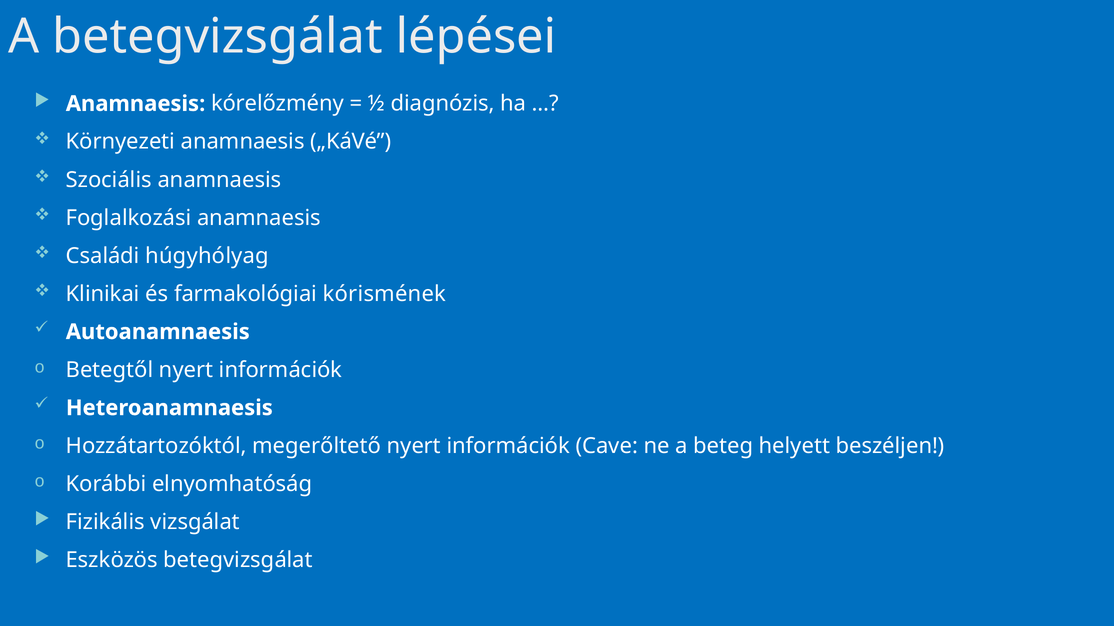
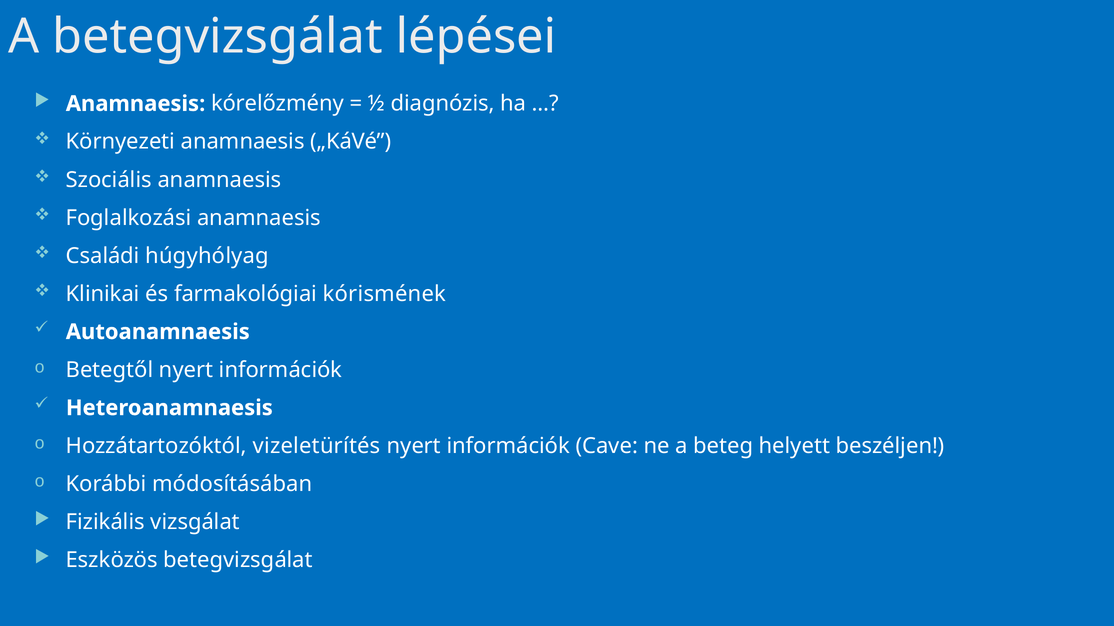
megerőltető: megerőltető -> vizeletürítés (317, 446)
elnyomhatóság: elnyomhatóság -> módosításában (232, 484)
